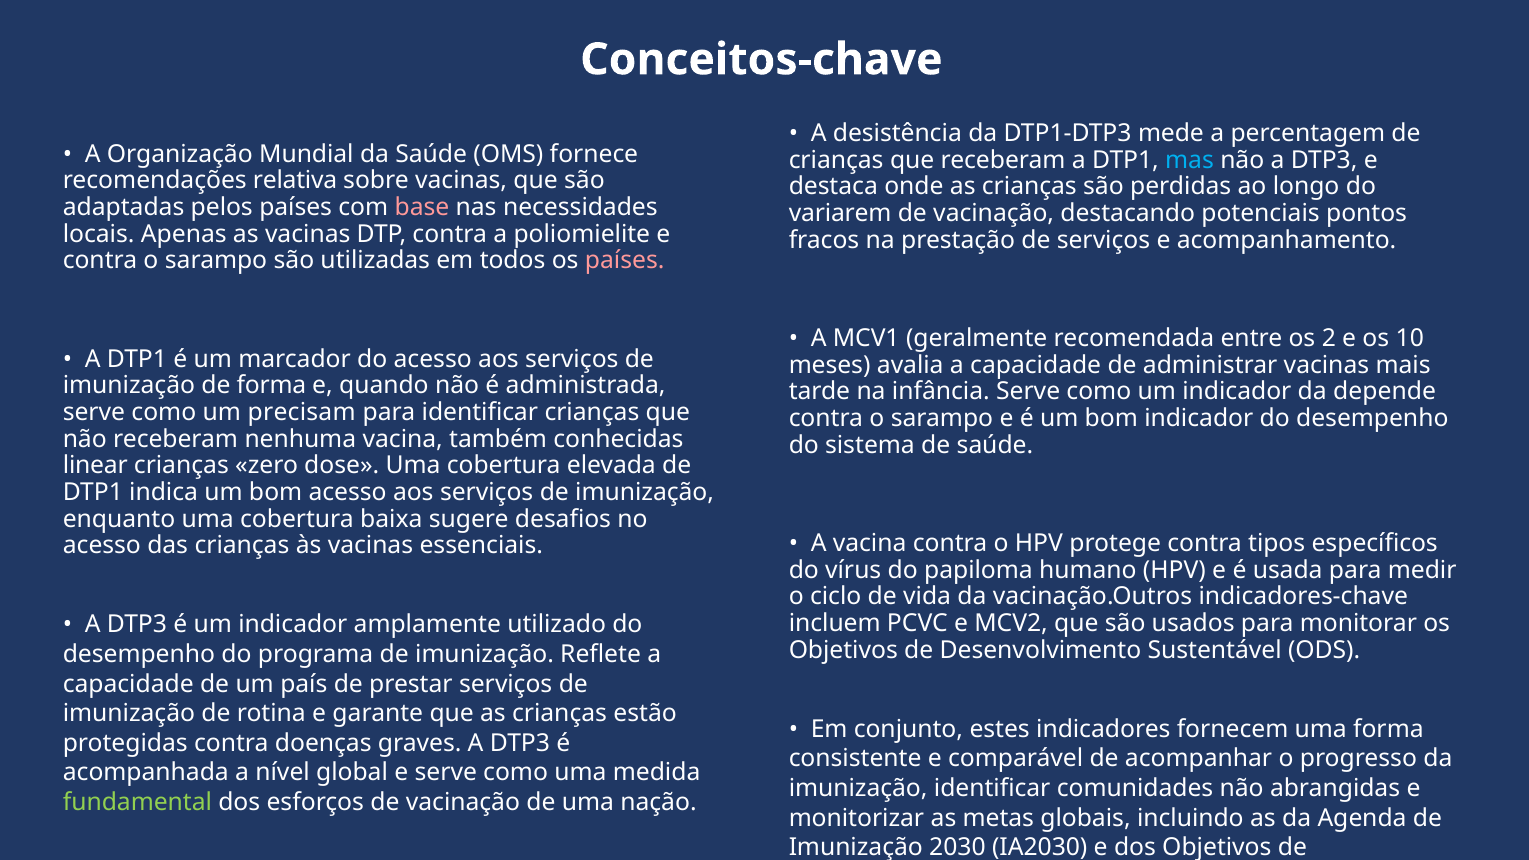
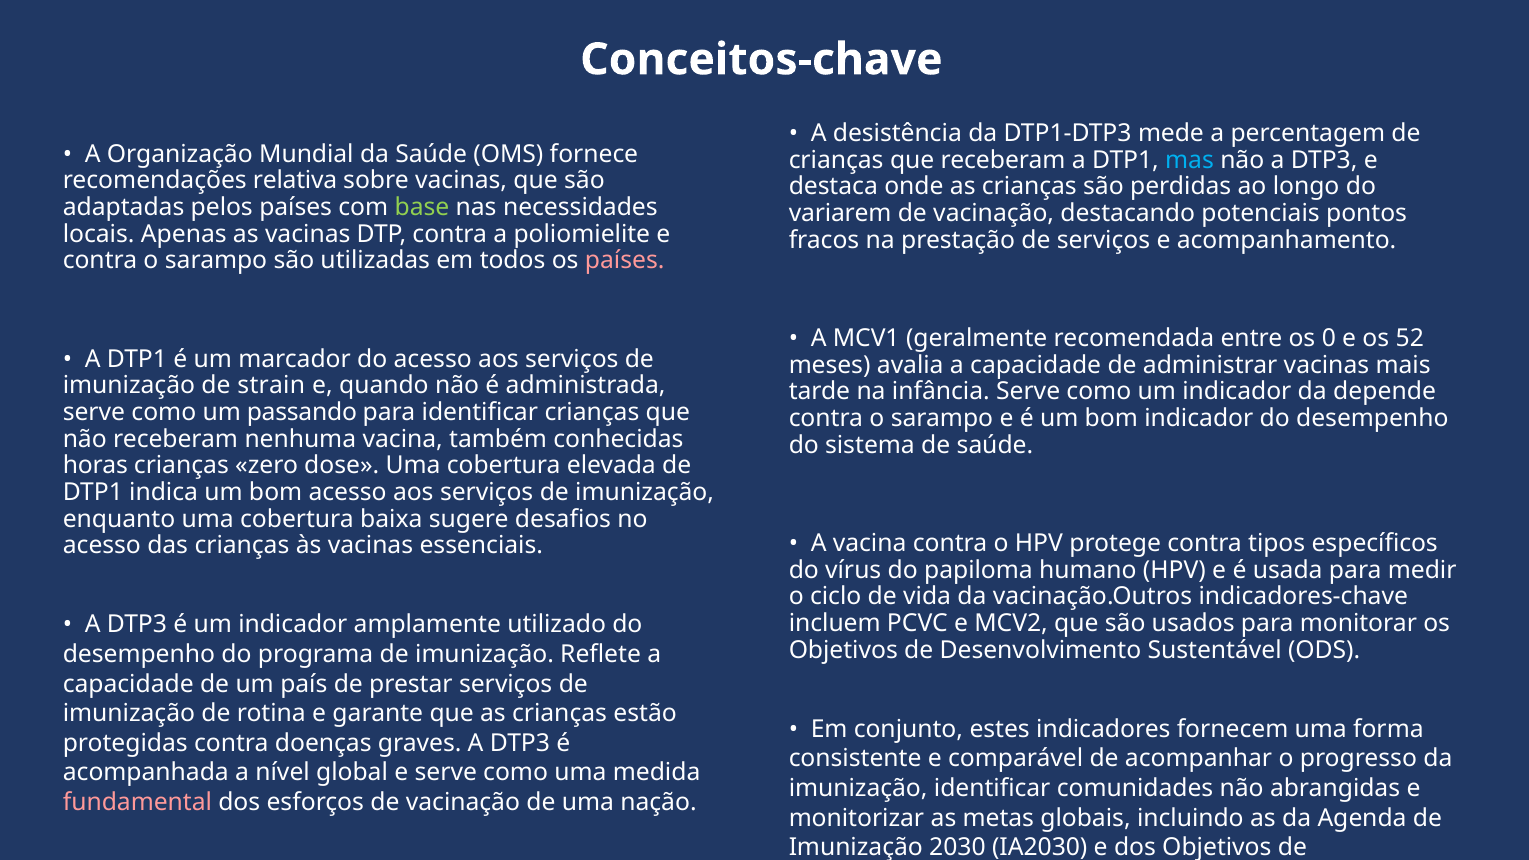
base colour: pink -> light green (422, 207)
2: 2 -> 0 (1329, 338)
10: 10 -> 52 (1410, 338)
de forma: forma -> strain (271, 386)
precisam: precisam -> passando (302, 412)
linear: linear -> horas (95, 466)
fundamental colour: light green -> pink (137, 802)
